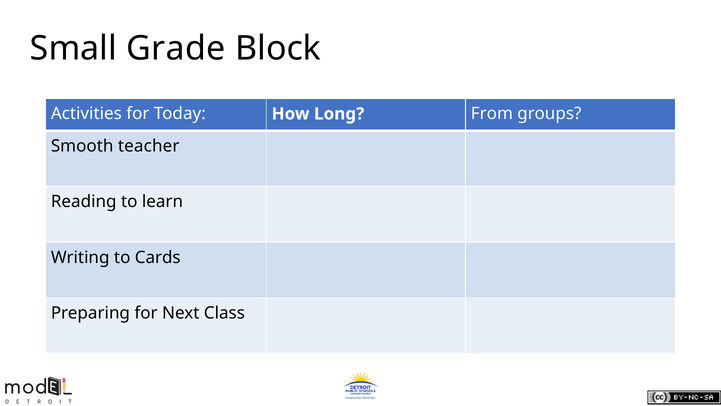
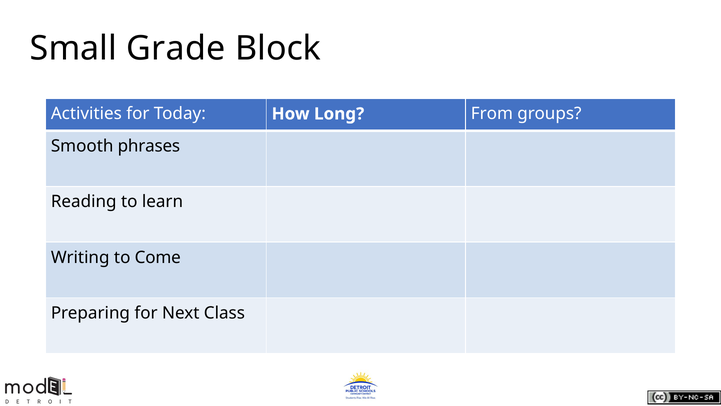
teacher: teacher -> phrases (149, 146)
Cards: Cards -> Come (158, 257)
